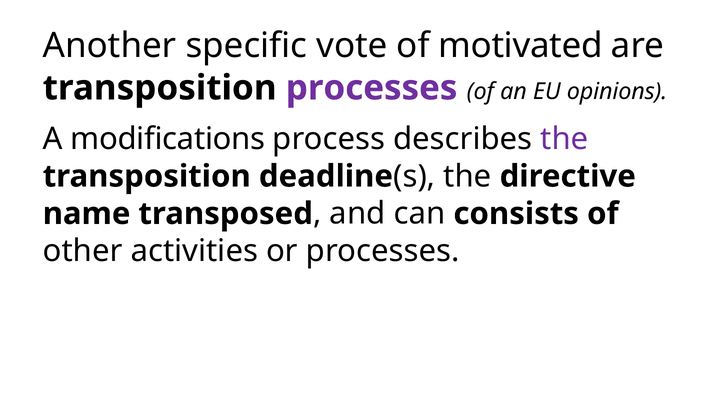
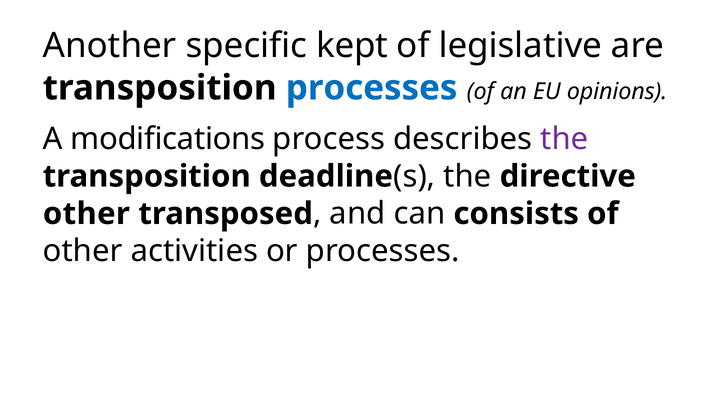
vote: vote -> kept (352, 46)
motivated: motivated -> legislative (520, 46)
processes colour: purple -> blue (372, 88)
name: name -> other (86, 214)
